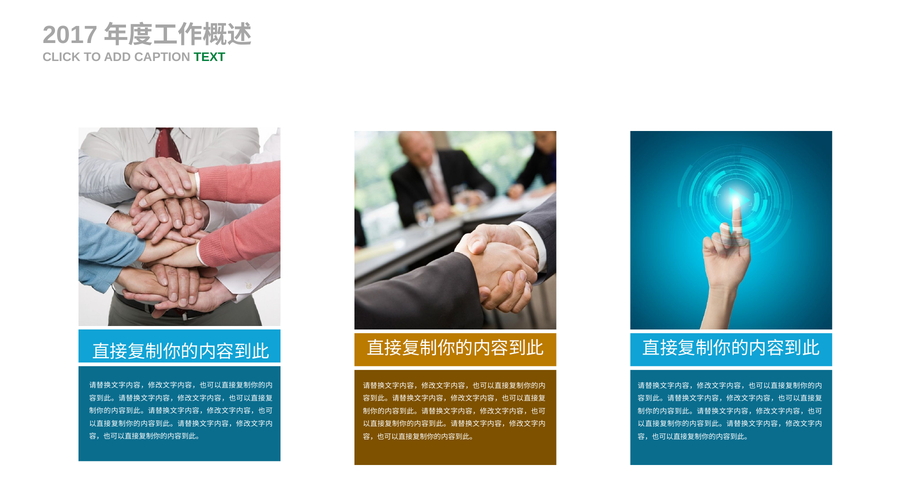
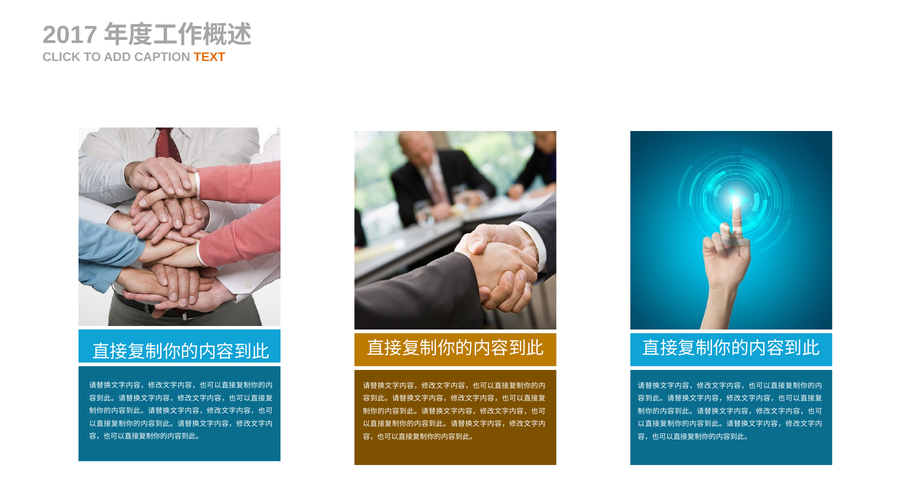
TEXT colour: green -> orange (210, 57)
